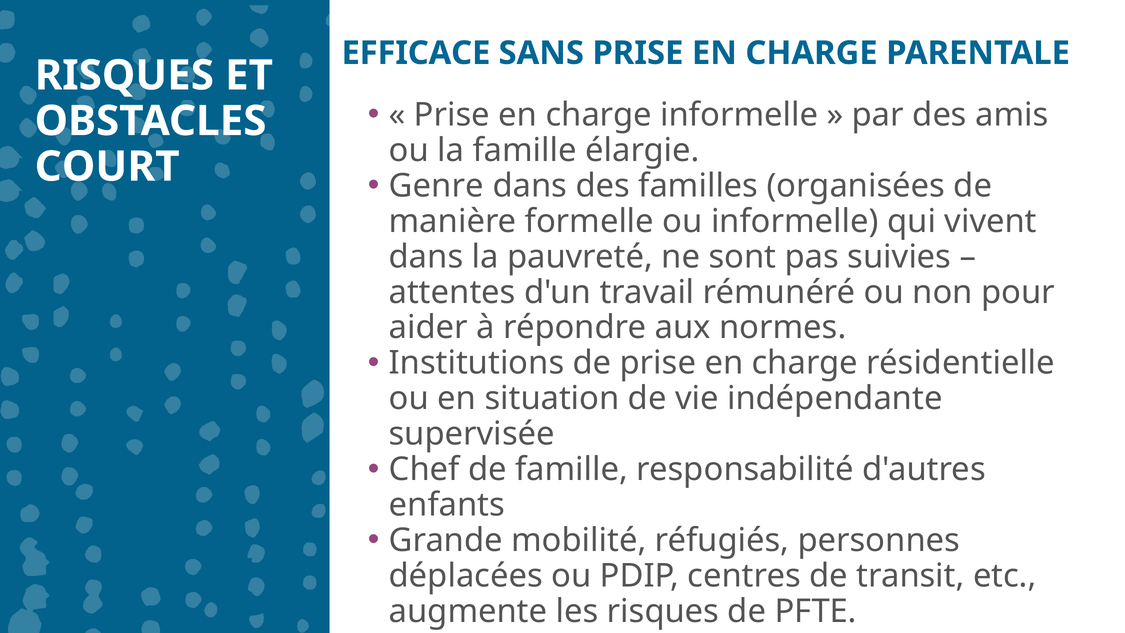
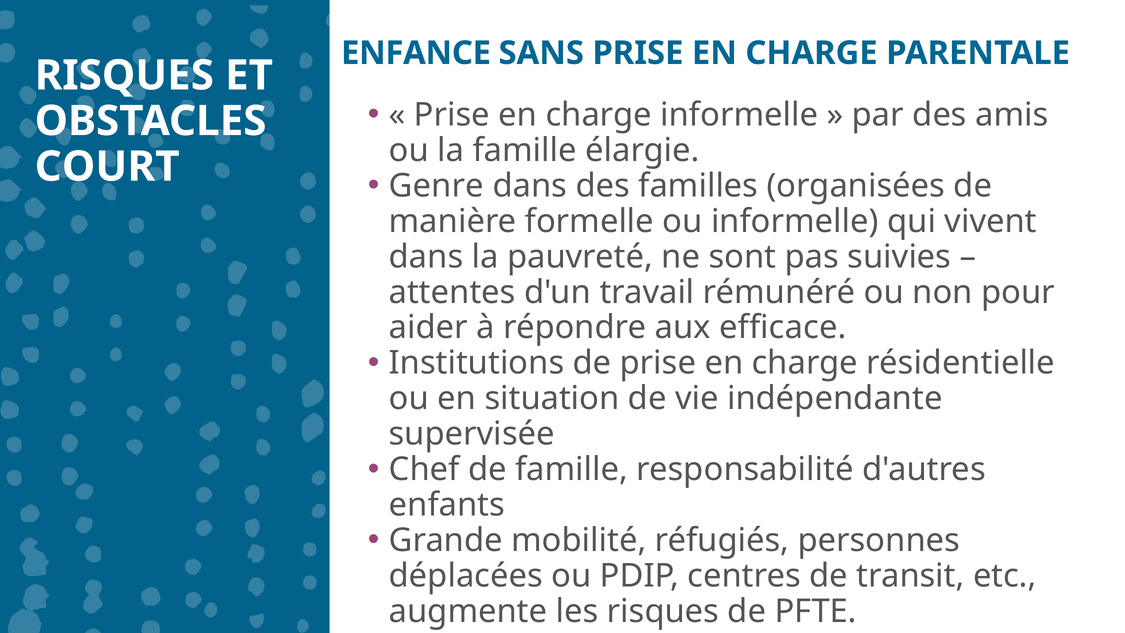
EFFICACE: EFFICACE -> ENFANCE (416, 53)
normes: normes -> efficace (783, 328)
